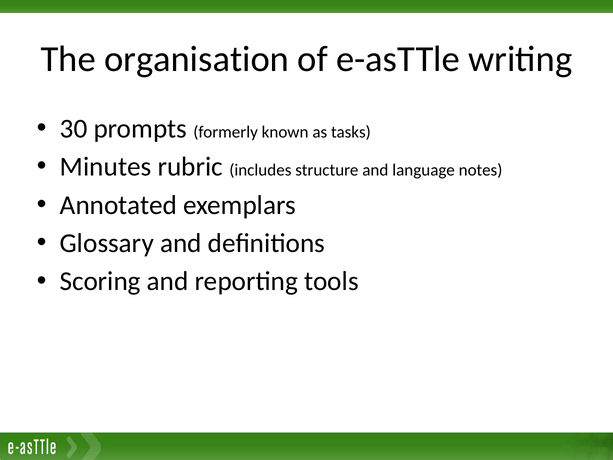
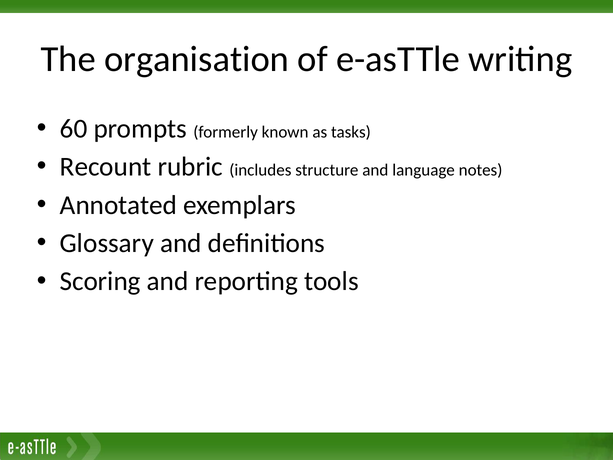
30: 30 -> 60 (74, 129)
Minutes: Minutes -> Recount (106, 167)
